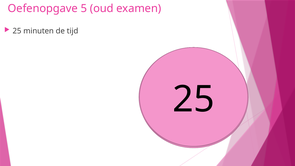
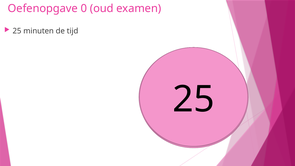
5: 5 -> 0 (84, 9)
